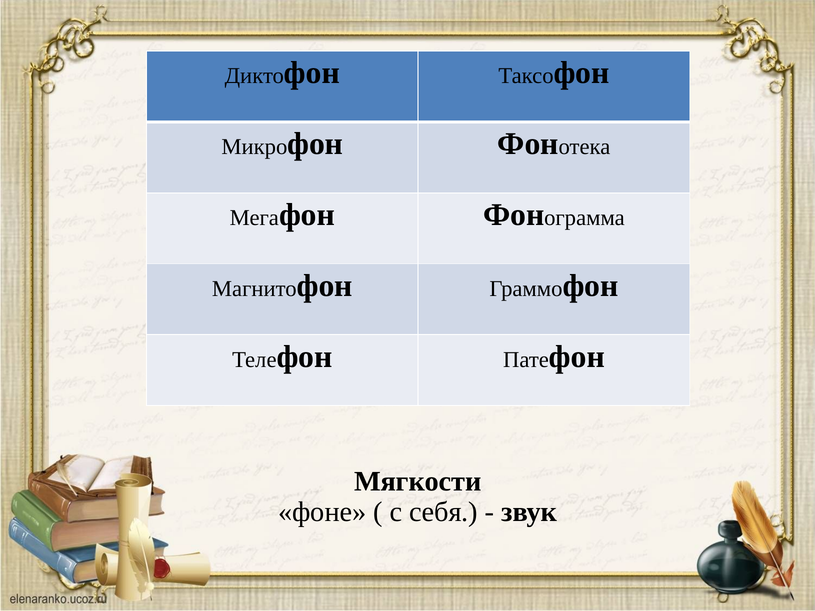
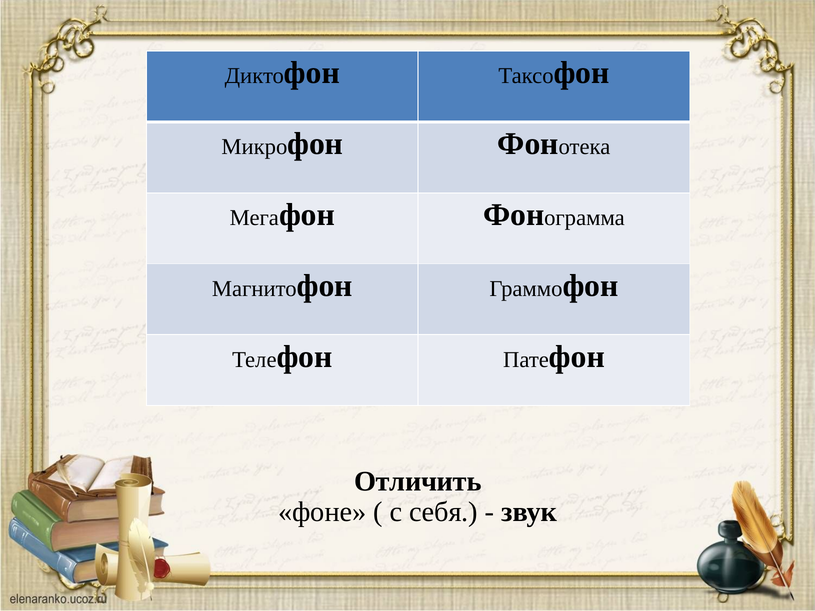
Мягкости: Мягкости -> Отличить (418, 481)
